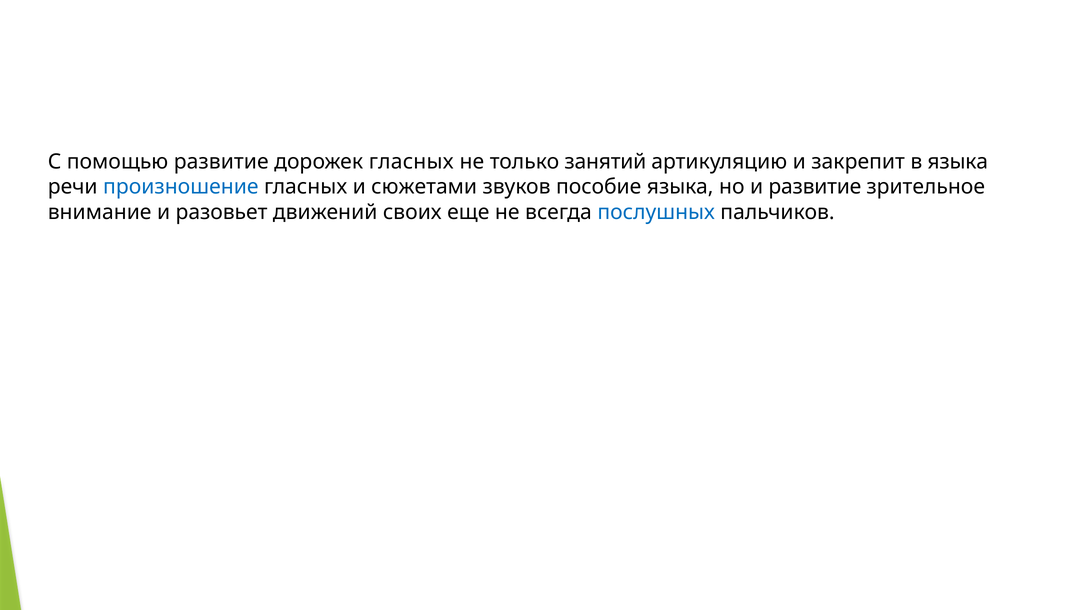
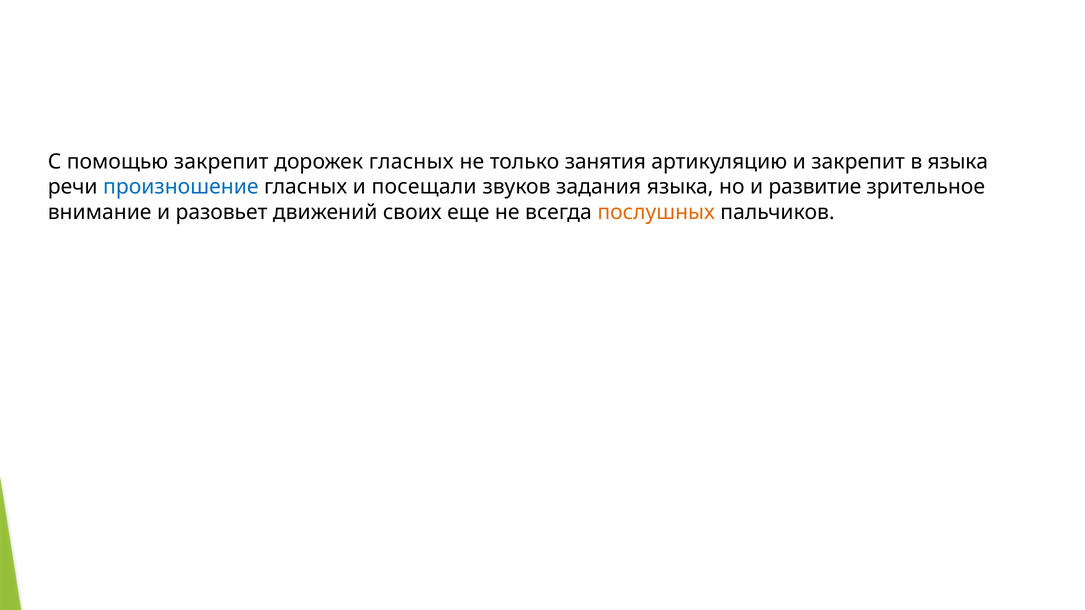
помощью развитие: развитие -> закрепит (221, 162)
занятий: занятий -> занятия (605, 162)
сюжетами: сюжетами -> посещали (424, 187)
пособие: пособие -> задания (599, 187)
послушных colour: blue -> orange (656, 213)
